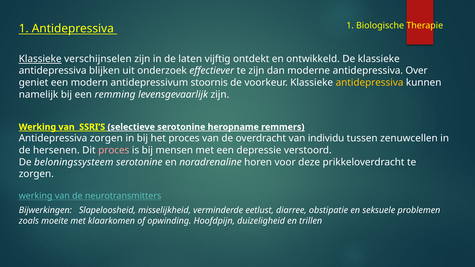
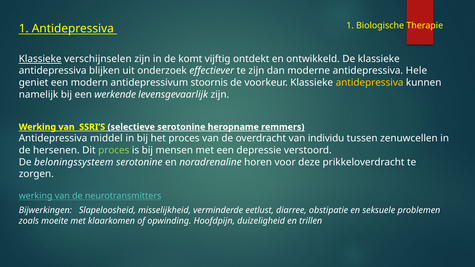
laten: laten -> komt (190, 59)
Over: Over -> Hele (416, 71)
remming: remming -> werkende (115, 94)
Antidepressiva zorgen: zorgen -> middel (106, 138)
proces colour: pink -> light green (114, 150)
